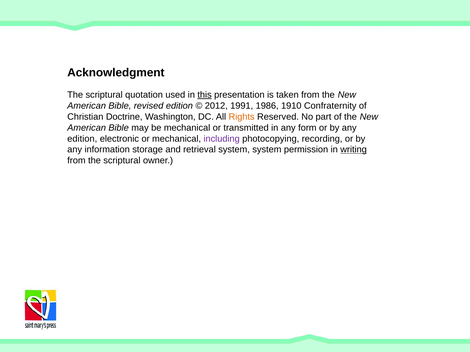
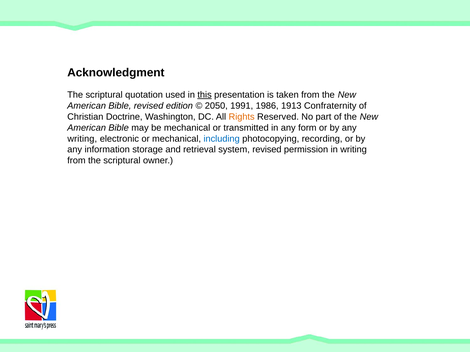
2012: 2012 -> 2050 (216, 106)
1910: 1910 -> 1913 (291, 106)
edition: edition -> writing (82, 139)
including colour: purple -> blue (222, 139)
system system: system -> revised (267, 150)
writing underline: present -> none (354, 150)
